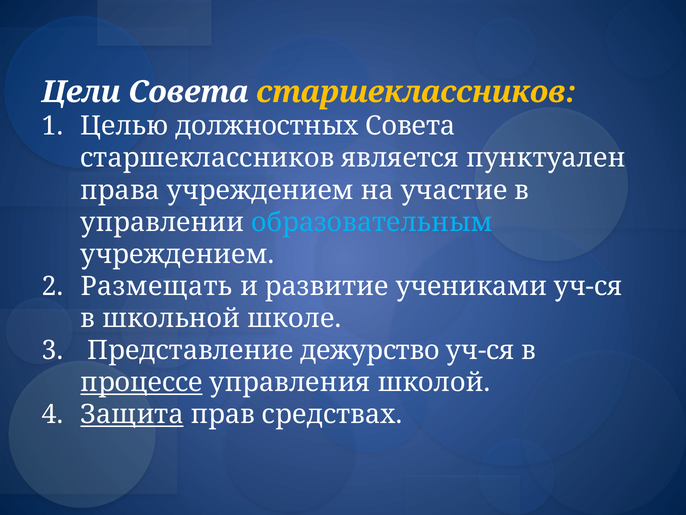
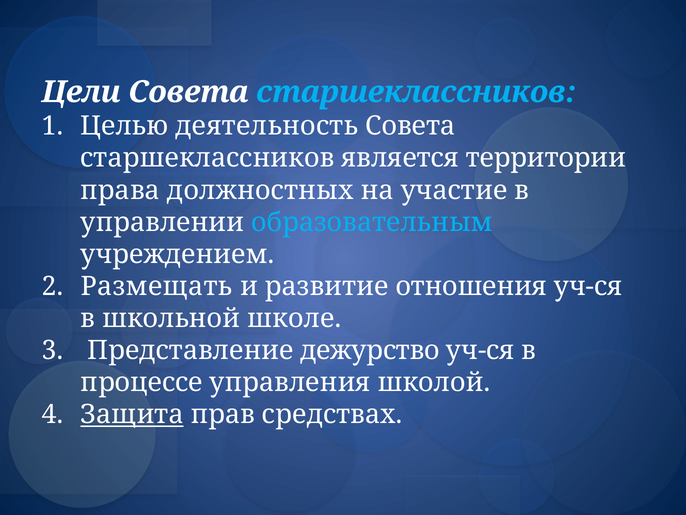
старшеклассников colour: yellow -> light blue (416, 92)
должностных: должностных -> деятельность (267, 126)
пунктуален: пунктуален -> территории (546, 158)
права учреждением: учреждением -> должностных (260, 190)
учениками: учениками -> отношения (471, 286)
процессе underline: present -> none (142, 382)
